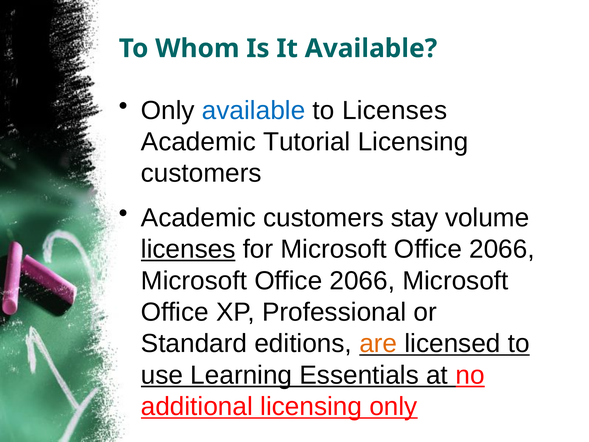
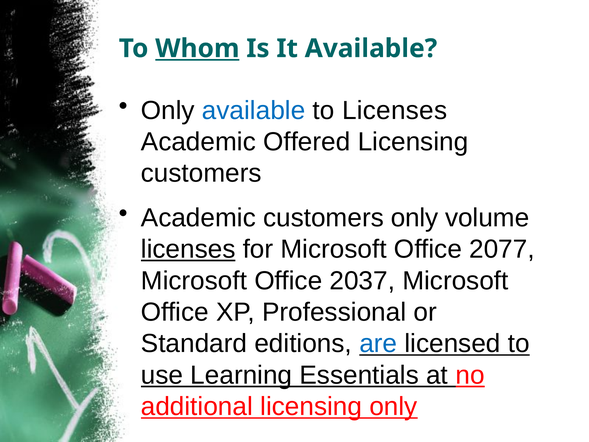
Whom underline: none -> present (197, 48)
Tutorial: Tutorial -> Offered (307, 142)
customers stay: stay -> only (415, 218)
for Microsoft Office 2066: 2066 -> 2077 (502, 249)
2066: 2066 -> 2037 (362, 281)
are colour: orange -> blue (378, 343)
